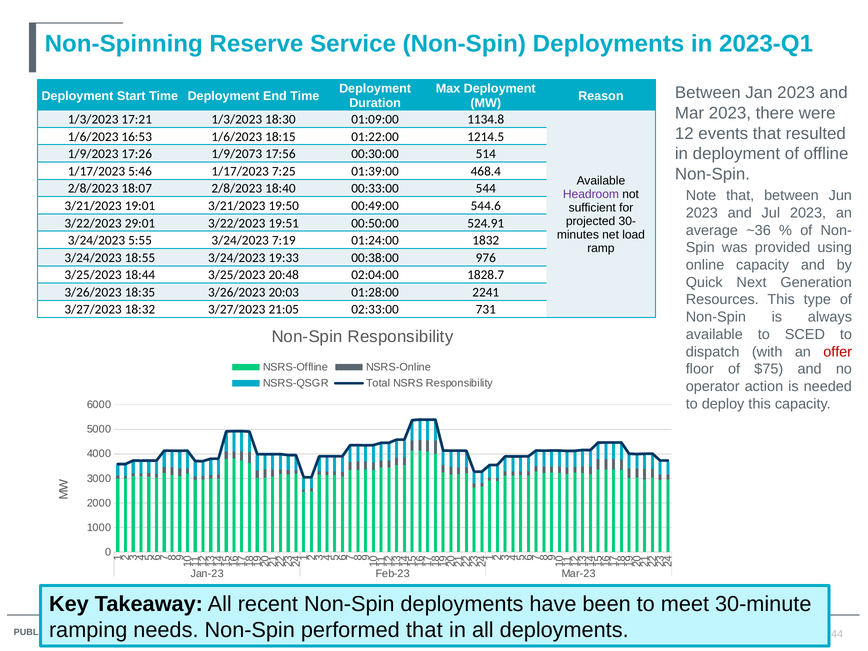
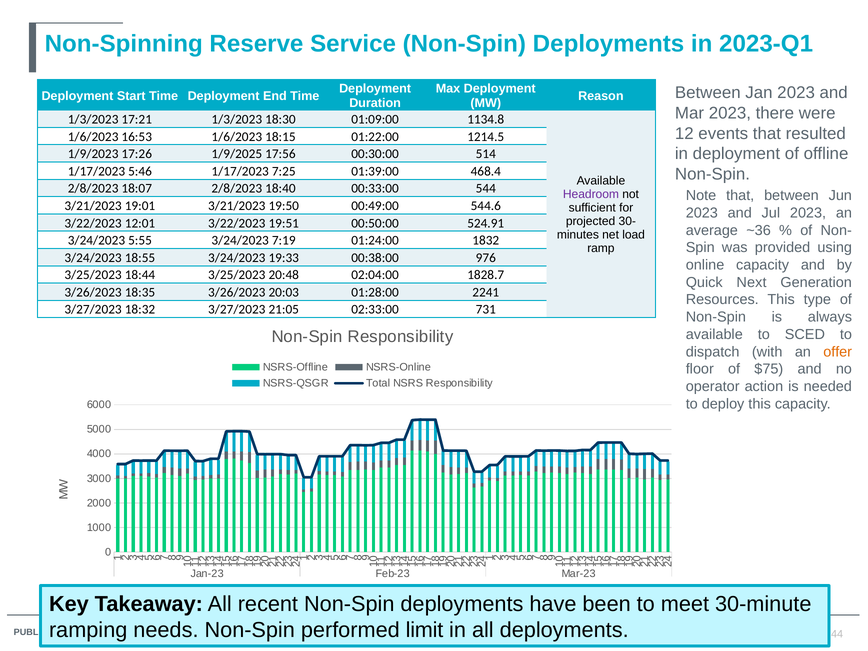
1/9/2073: 1/9/2073 -> 1/9/2025 (237, 154)
29:01: 29:01 -> 12:01 (140, 223)
offer colour: red -> orange (838, 352)
performed that: that -> limit (425, 630)
